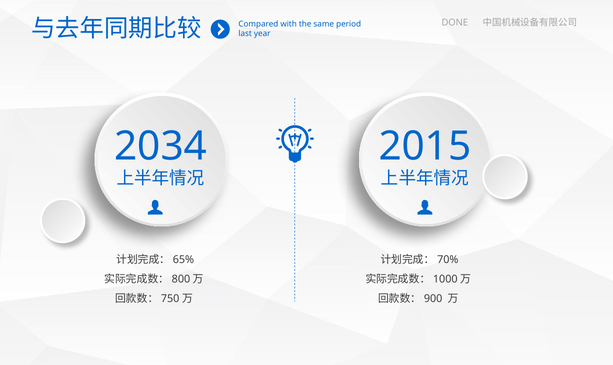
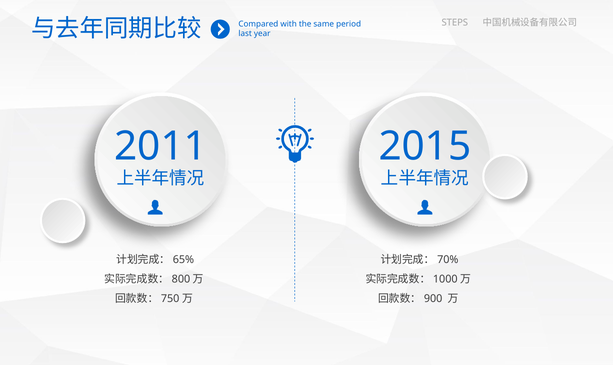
DONE: DONE -> STEPS (455, 23)
2034: 2034 -> 2011 (161, 146)
